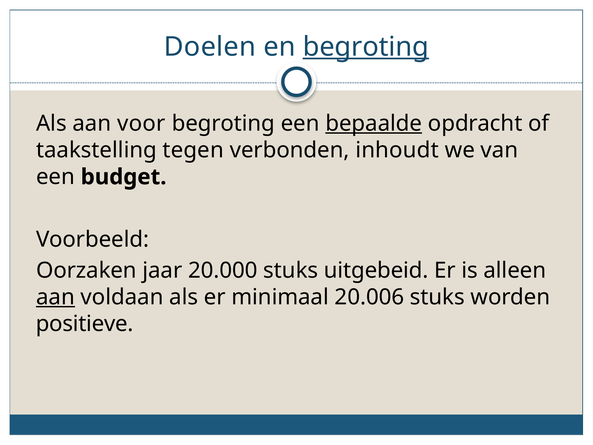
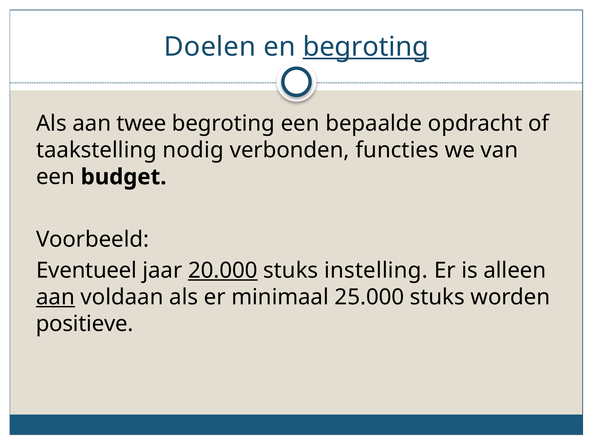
voor: voor -> twee (142, 123)
bepaalde underline: present -> none (374, 123)
tegen: tegen -> nodig (193, 150)
inhoudt: inhoudt -> functies (397, 150)
Oorzaken: Oorzaken -> Eventueel (87, 270)
20.000 underline: none -> present (223, 270)
uitgebeid: uitgebeid -> instelling (376, 270)
20.006: 20.006 -> 25.000 (369, 297)
